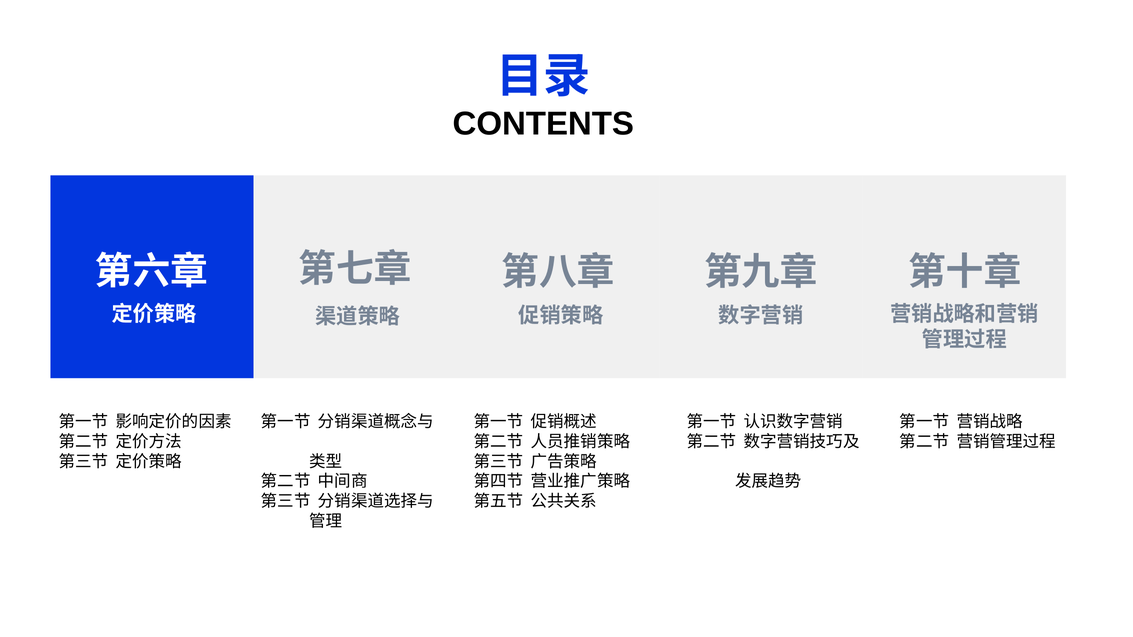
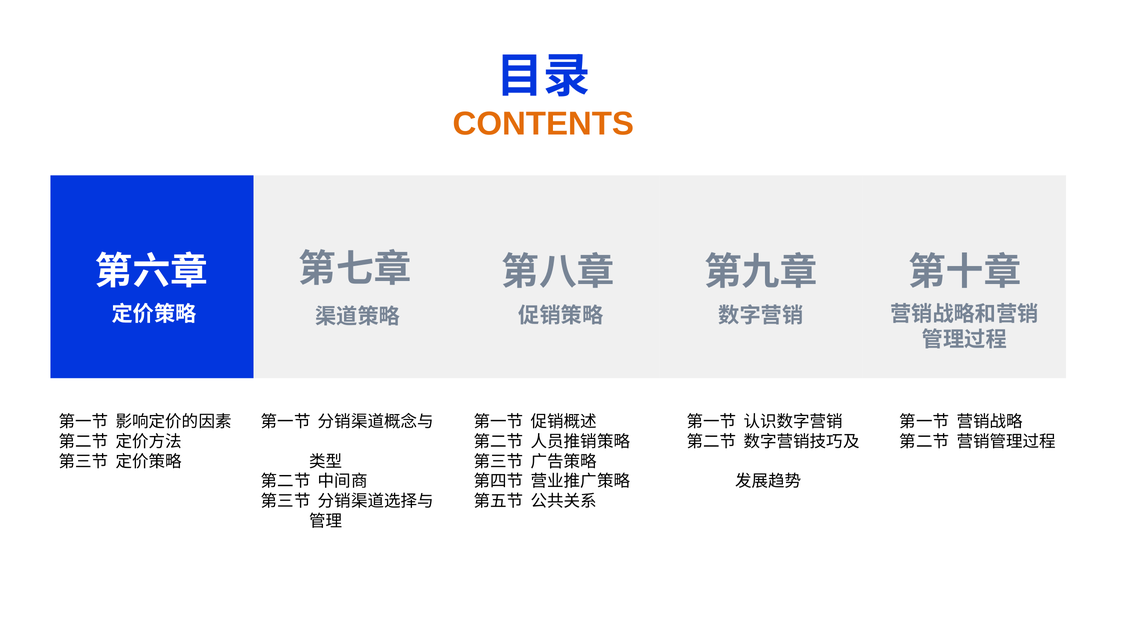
CONTENTS colour: black -> orange (543, 124)
